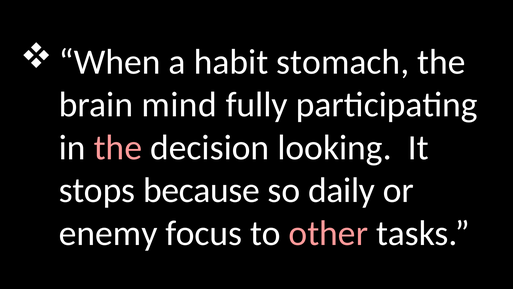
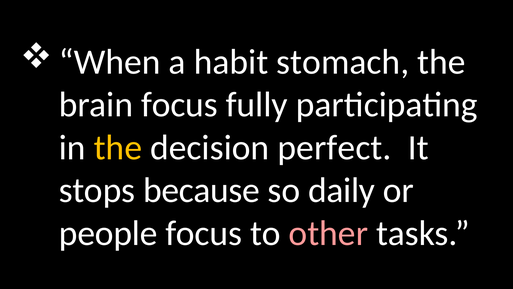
brain mind: mind -> focus (179, 105)
the colour: pink -> yellow (118, 147)
looking: looking -> perfect (334, 147)
enemy: enemy -> people (108, 233)
